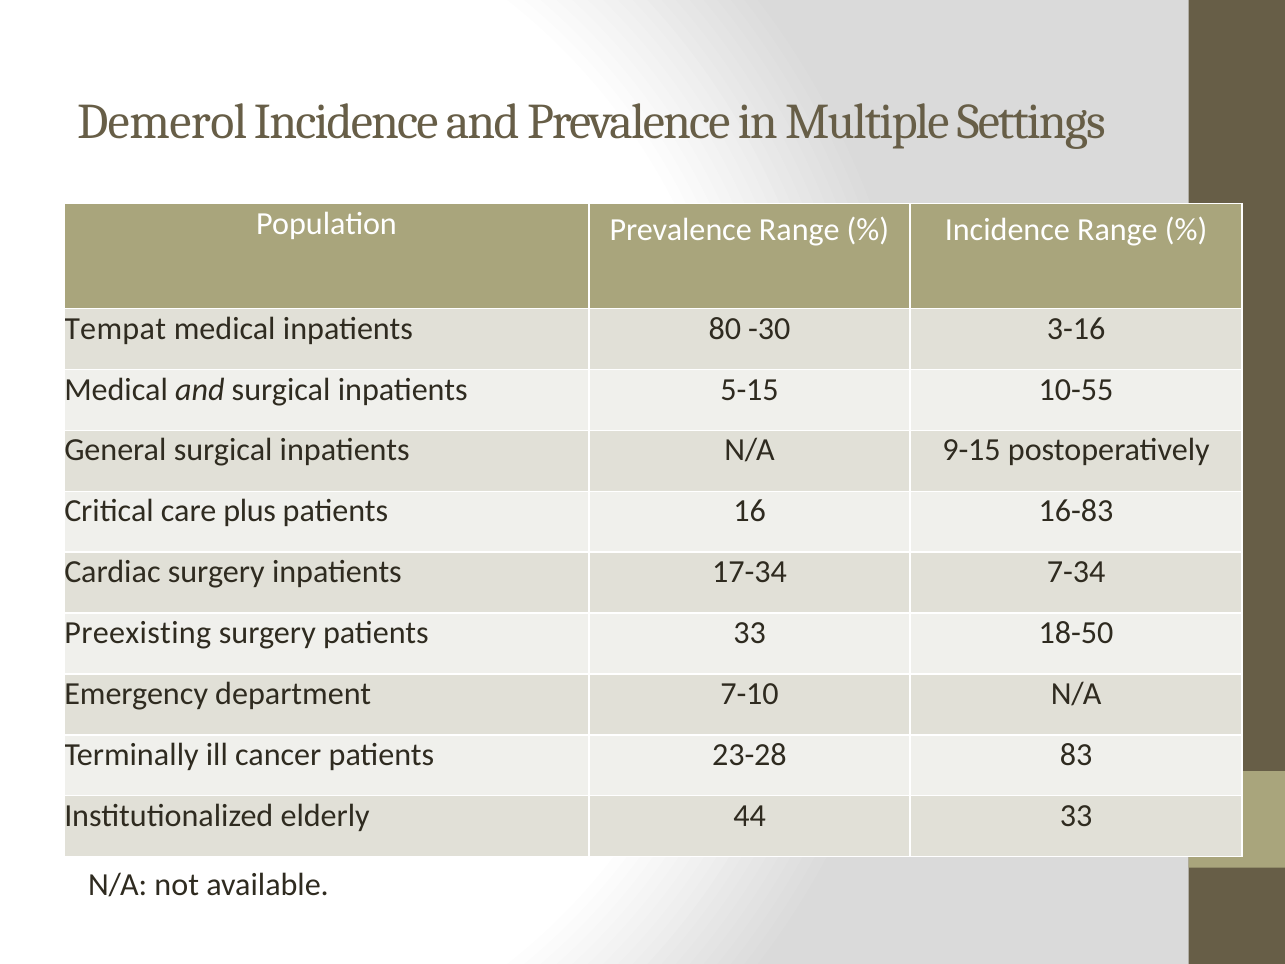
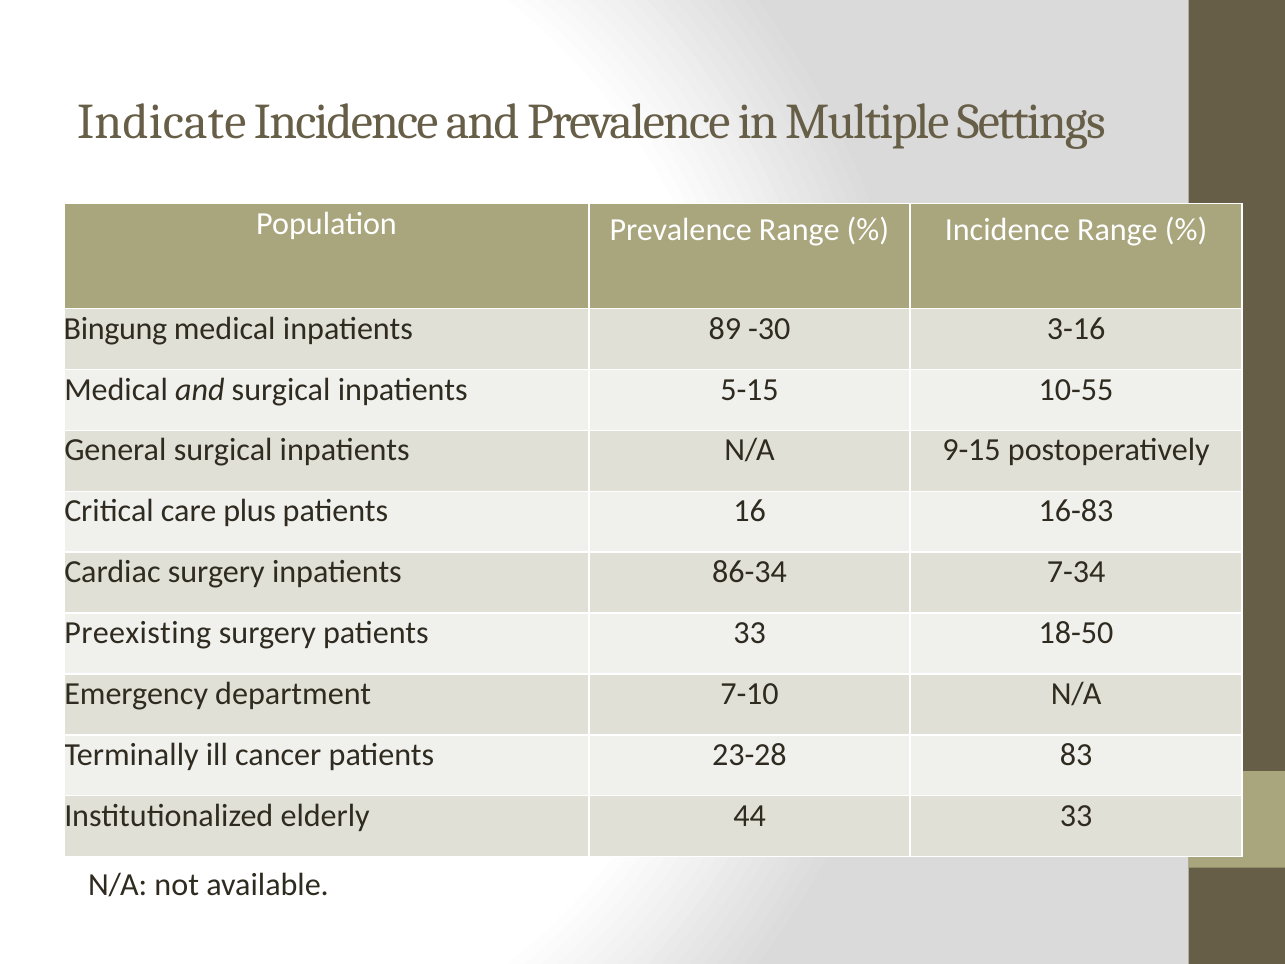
Demerol: Demerol -> Indicate (162, 122)
Tempat: Tempat -> Bingung (116, 329)
80: 80 -> 89 (725, 329)
17-34: 17-34 -> 86-34 (749, 572)
